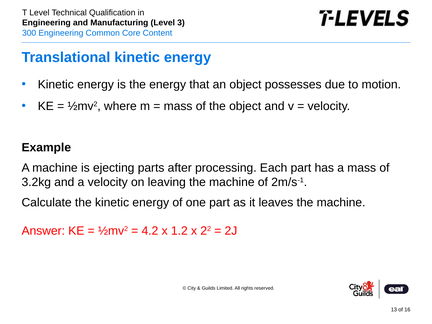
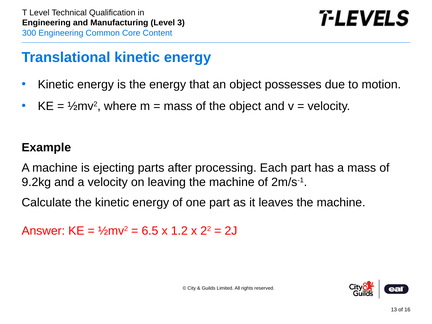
3.2kg: 3.2kg -> 9.2kg (36, 182)
4.2: 4.2 -> 6.5 (150, 231)
